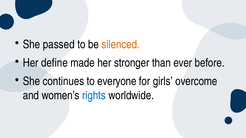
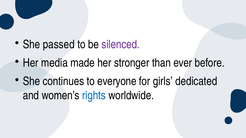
silenced colour: orange -> purple (121, 44)
define: define -> media (54, 63)
overcome: overcome -> dedicated (196, 82)
